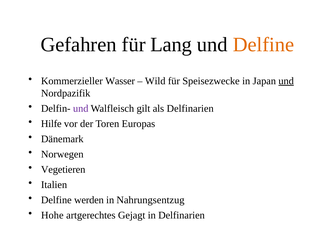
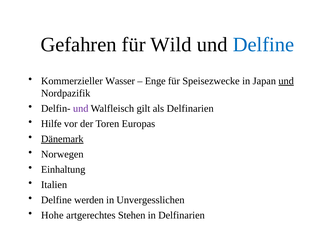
Lang: Lang -> Wild (171, 45)
Delfine colour: orange -> blue (263, 45)
Wild: Wild -> Enge (155, 81)
Dänemark underline: none -> present (62, 139)
Vegetieren: Vegetieren -> Einhaltung (63, 170)
Nahrungsentzug: Nahrungsentzug -> Unvergesslichen (151, 200)
Gejagt: Gejagt -> Stehen (132, 215)
